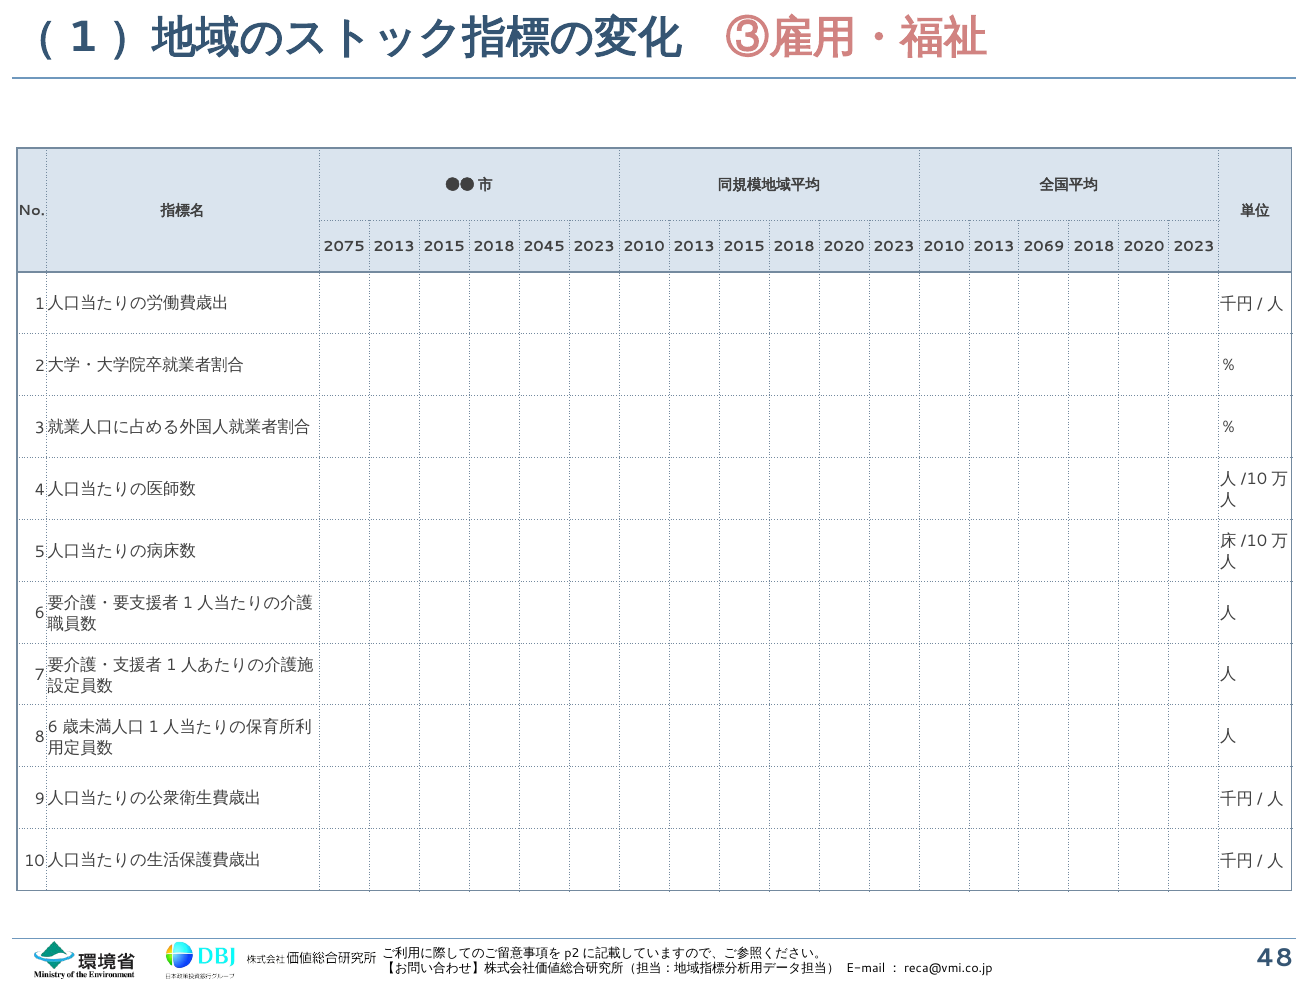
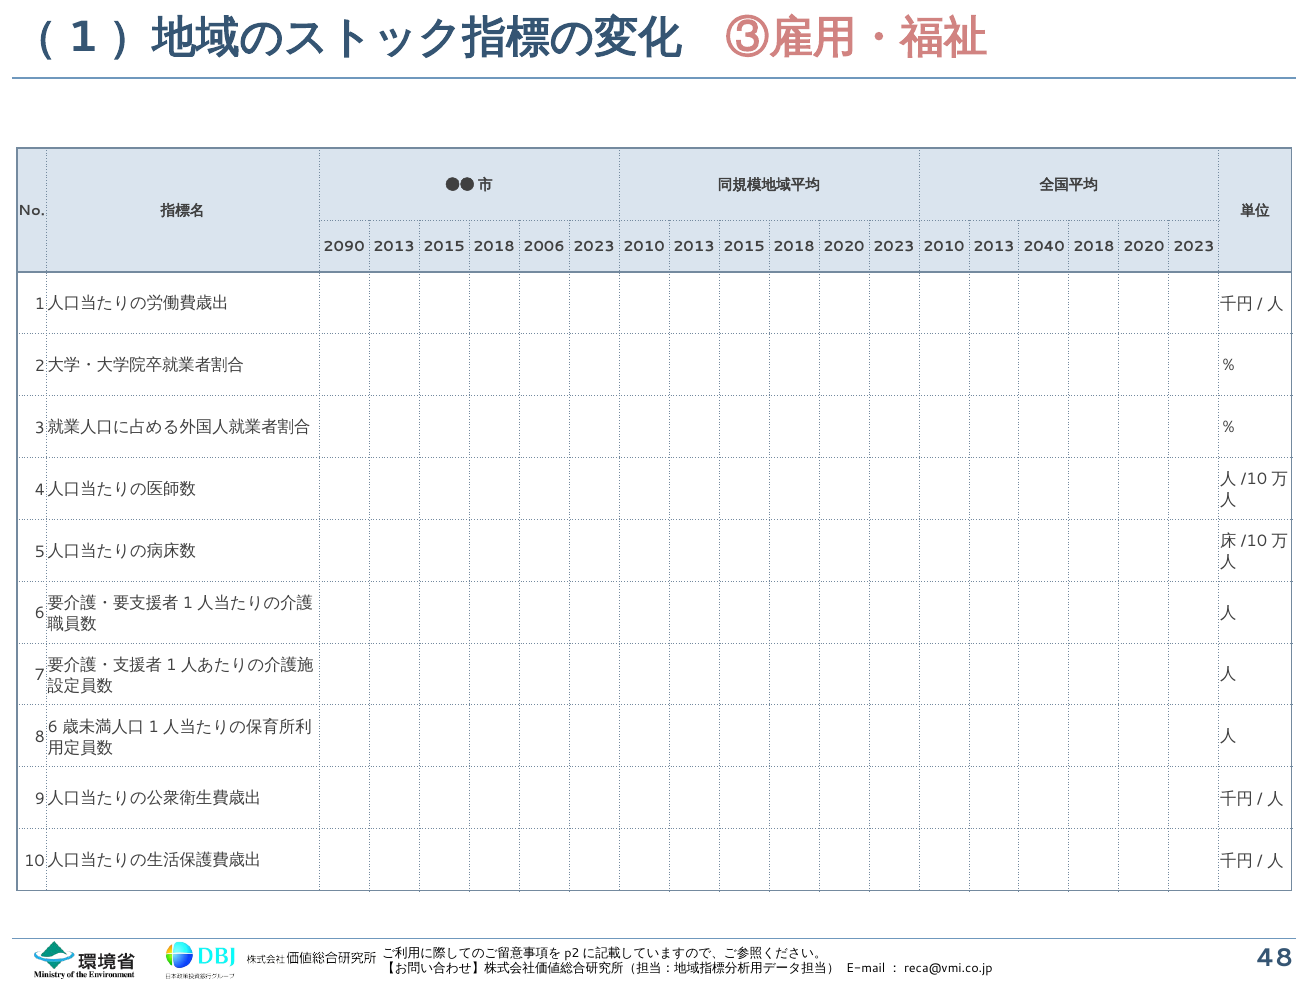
2075: 2075 -> 2090 (344, 247)
2045: 2045 -> 2006 (544, 247)
2069: 2069 -> 2040 (1044, 247)
